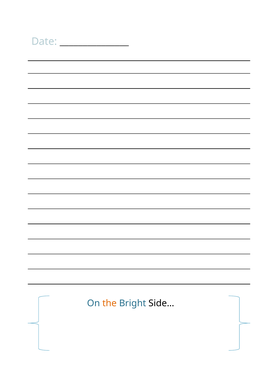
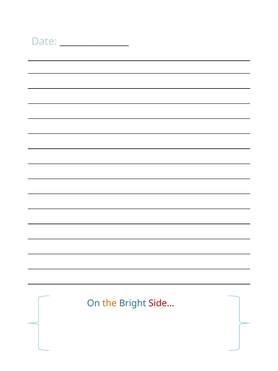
Side… colour: black -> red (161, 303)
